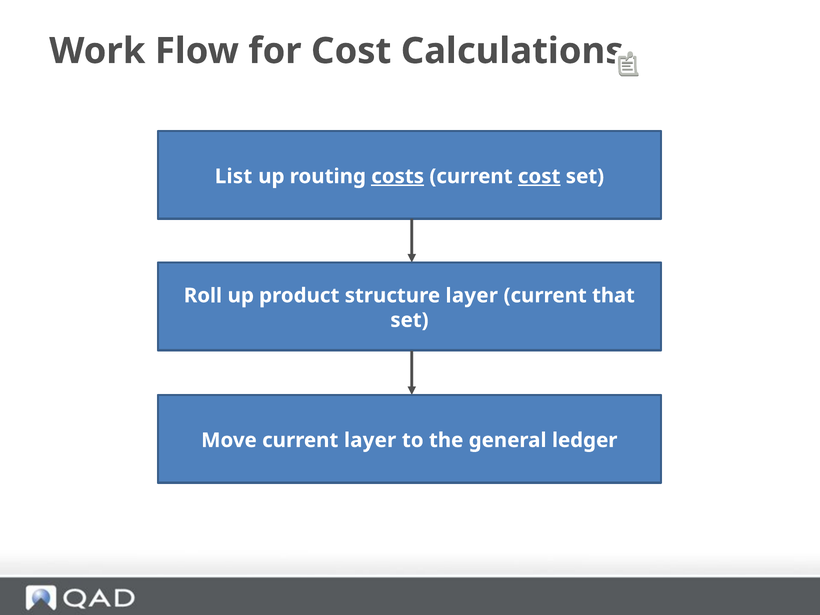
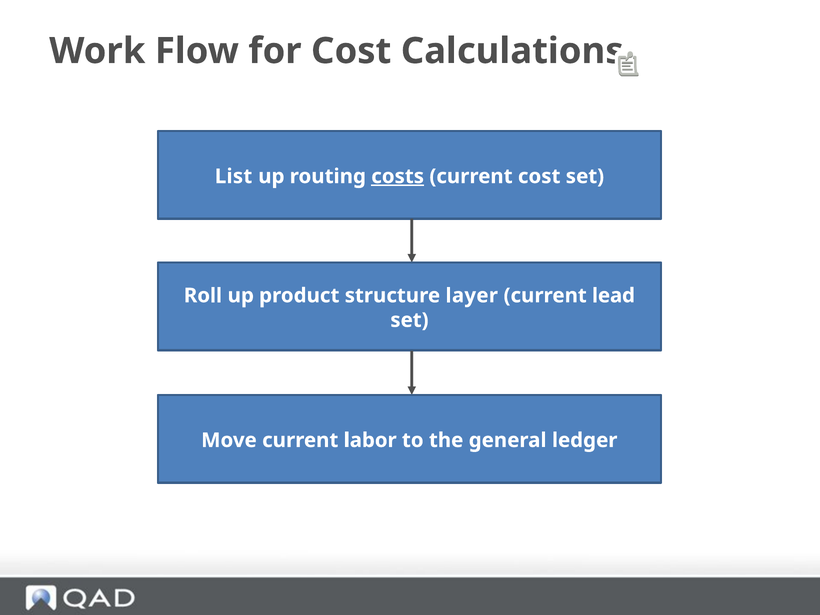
cost underline: present -> none (539, 176)
that: that -> lead (613, 296)
current layer: layer -> labor (370, 440)
